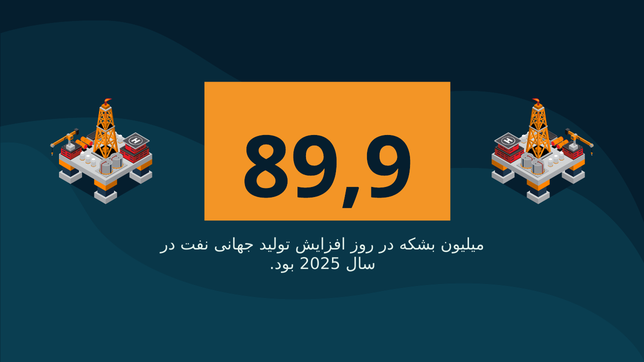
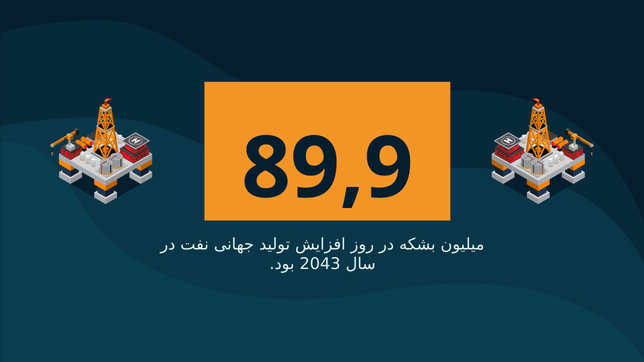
2025: 2025 -> 2043 (320, 264)
